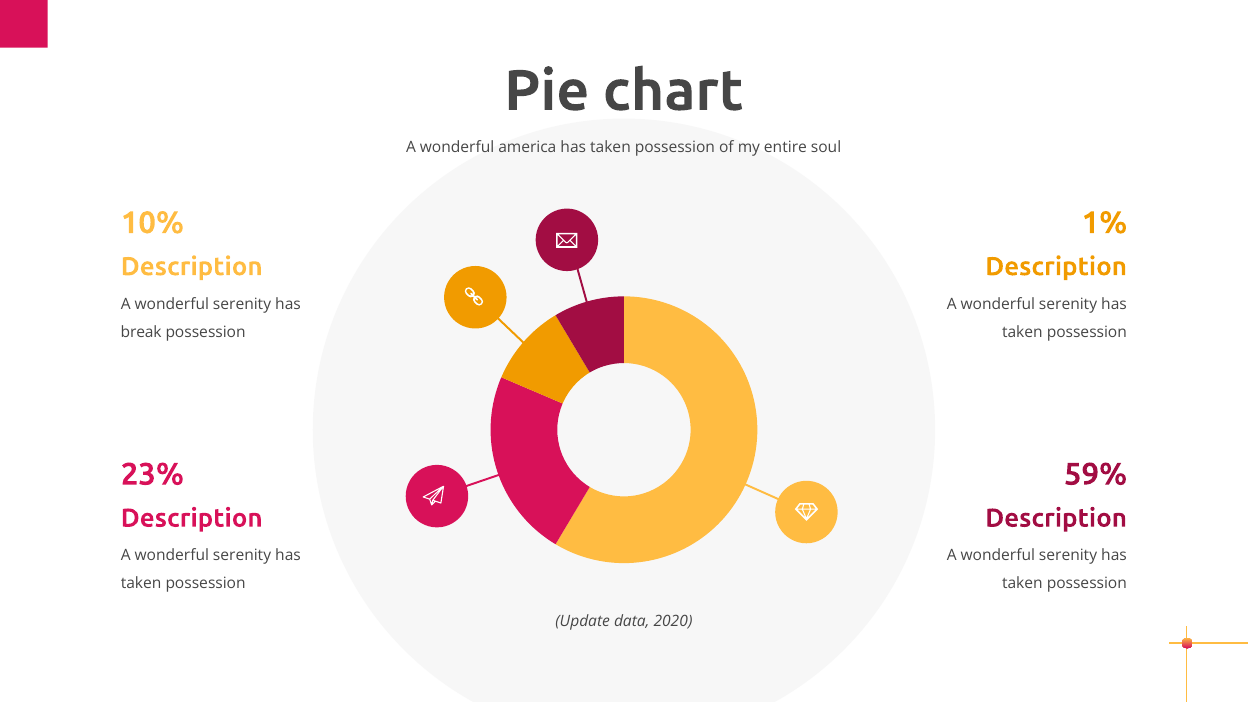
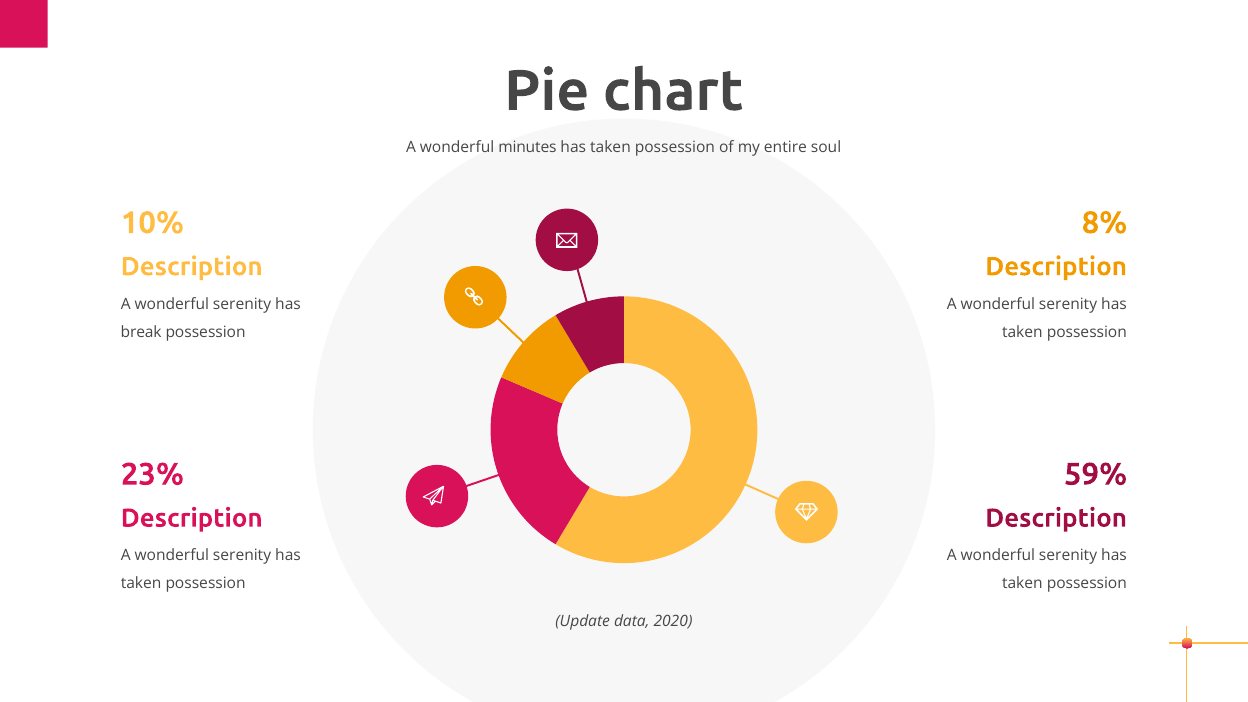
america: america -> minutes (527, 147)
1%: 1% -> 8% (1104, 223)
